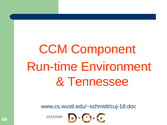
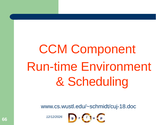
Tennessee: Tennessee -> Scheduling (98, 82)
